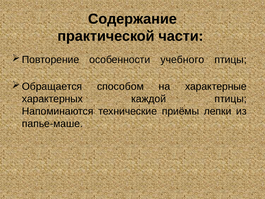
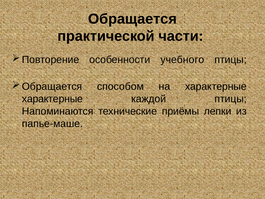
Содержание: Содержание -> Обращается (132, 19)
характерных: характерных -> характерные (52, 99)
